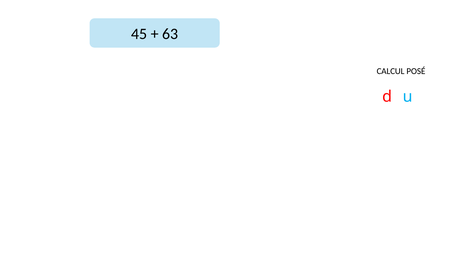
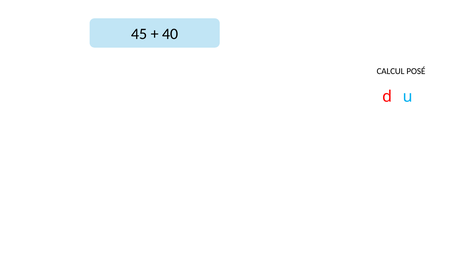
63: 63 -> 40 (170, 34)
